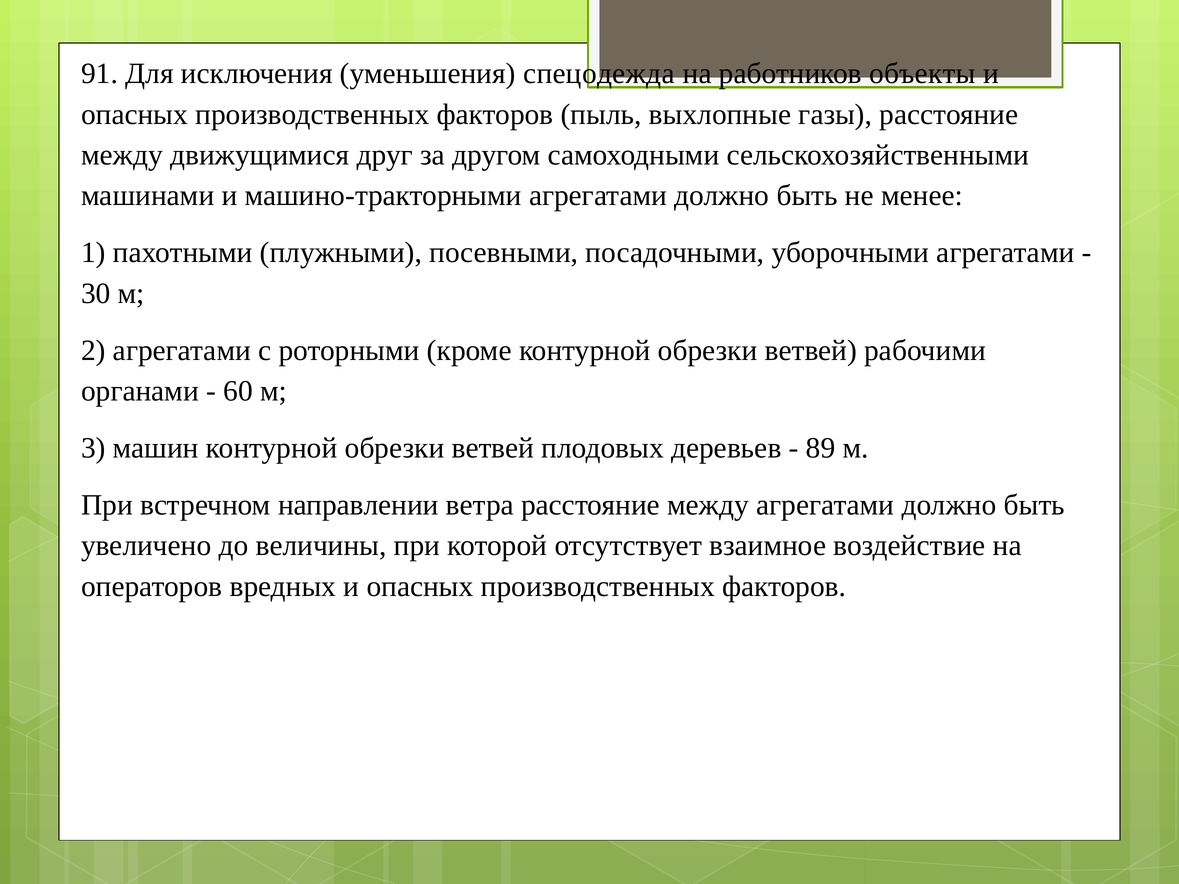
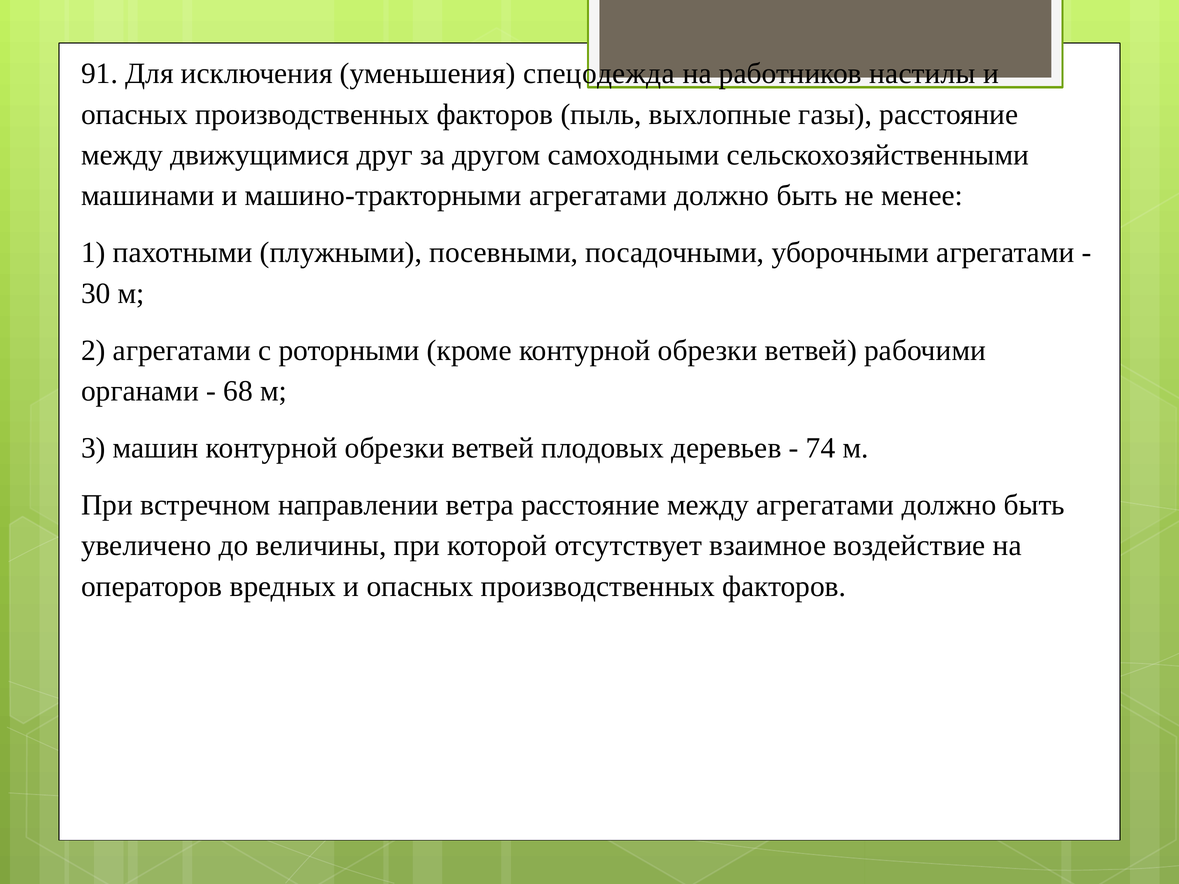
объекты: объекты -> настилы (922, 74)
60: 60 -> 68 (238, 391)
89: 89 -> 74 (821, 448)
